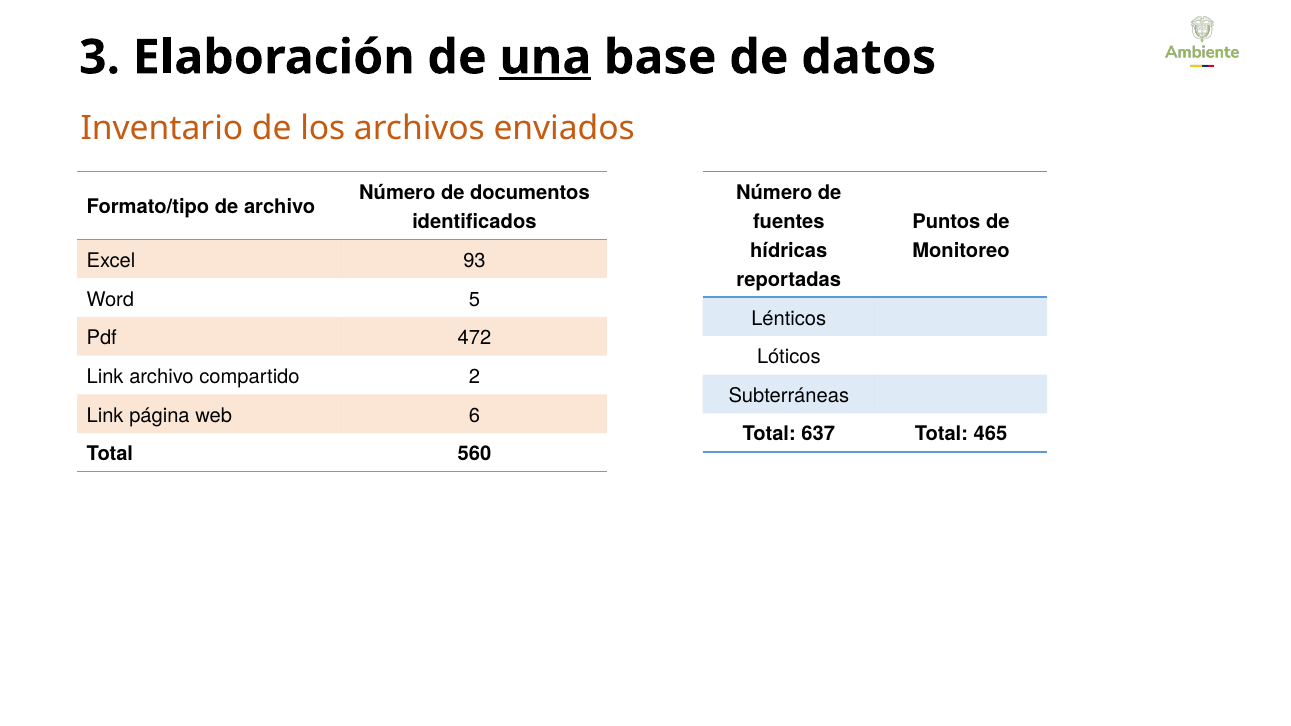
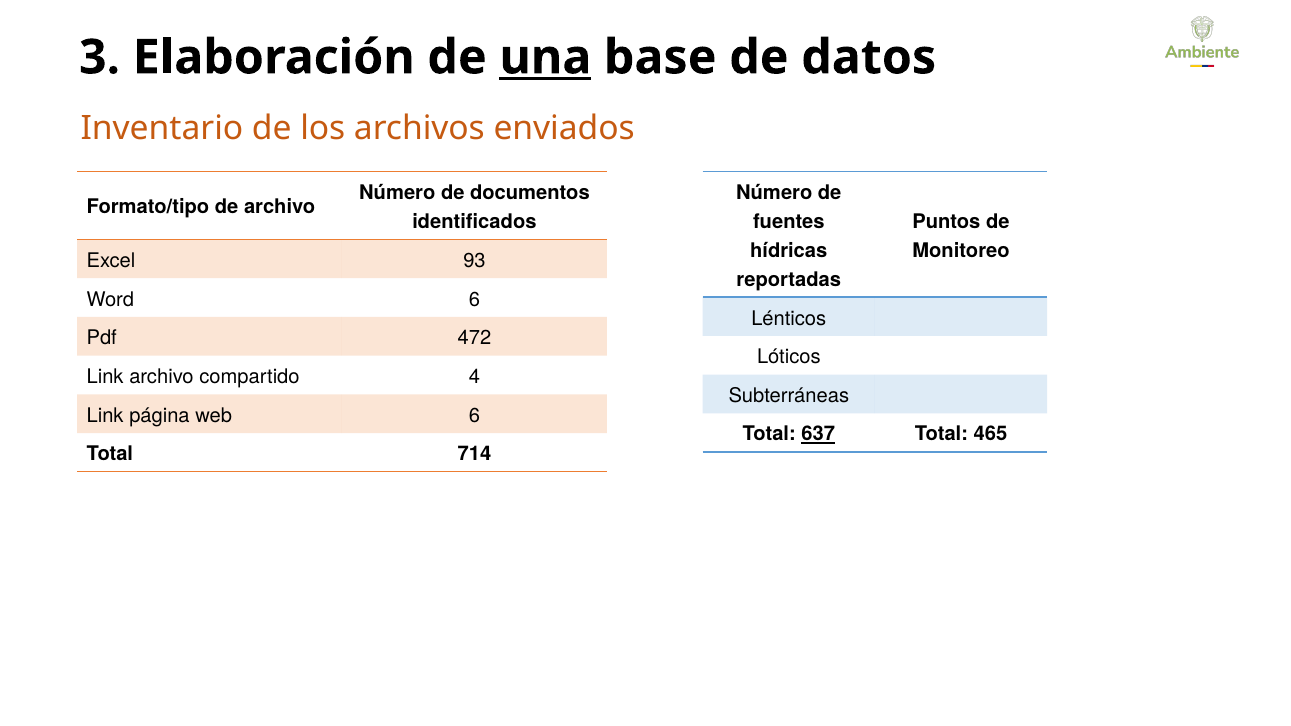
Word 5: 5 -> 6 (475, 300)
2: 2 -> 4 (475, 377)
637 underline: none -> present (818, 434)
560: 560 -> 714 (474, 454)
